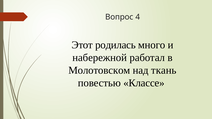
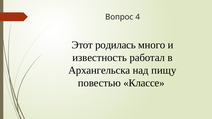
набережной: набережной -> известность (100, 58)
Молотовском: Молотовском -> Архангельска (99, 70)
ткань: ткань -> пищу (164, 70)
